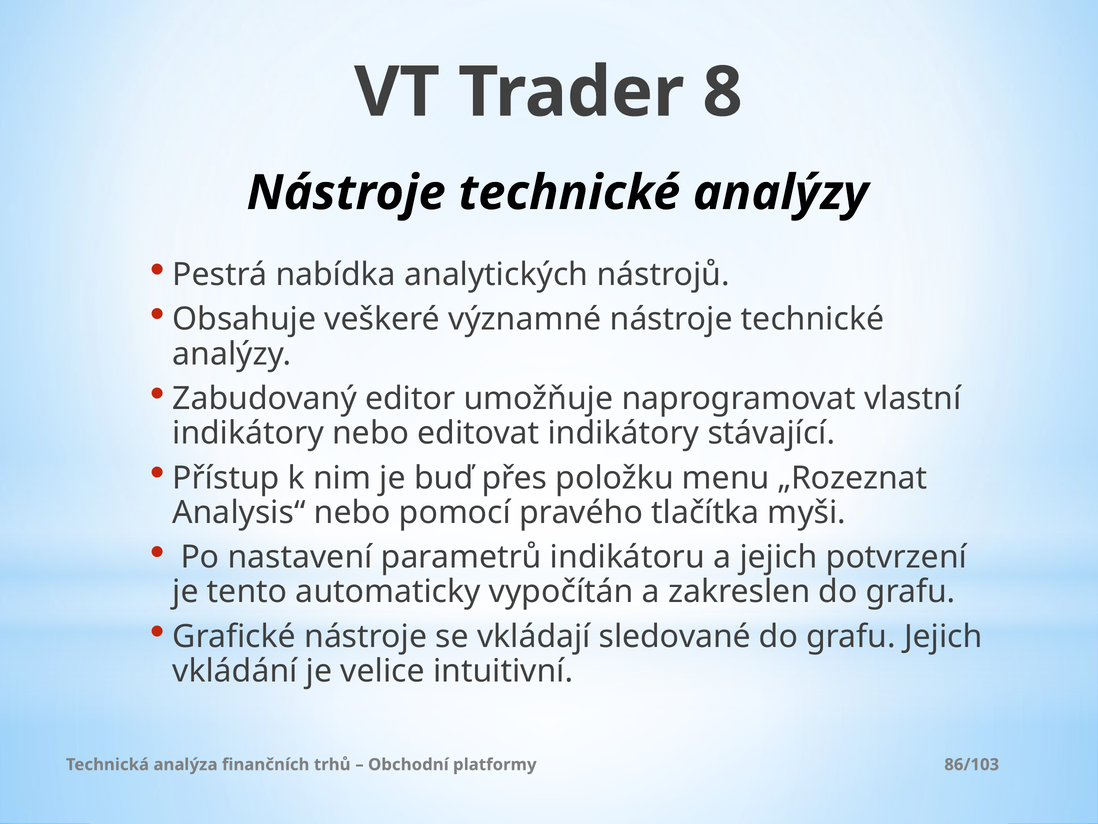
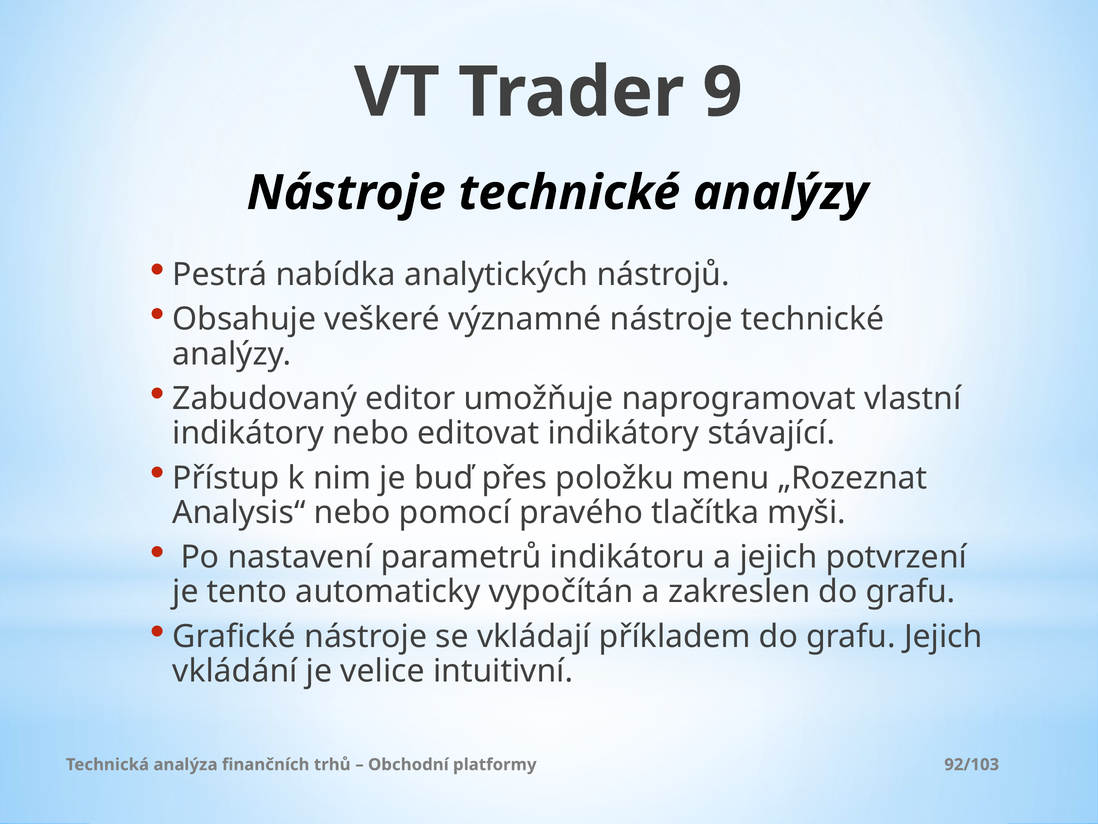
8: 8 -> 9 (723, 92)
sledované: sledované -> příkladem (675, 636)
86/103: 86/103 -> 92/103 (972, 764)
